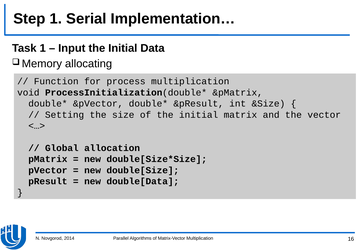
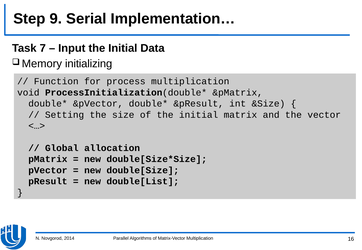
Step 1: 1 -> 9 (56, 19)
Task 1: 1 -> 7 (43, 48)
allocating: allocating -> initializing (89, 64)
double[Data: double[Data -> double[List (143, 182)
